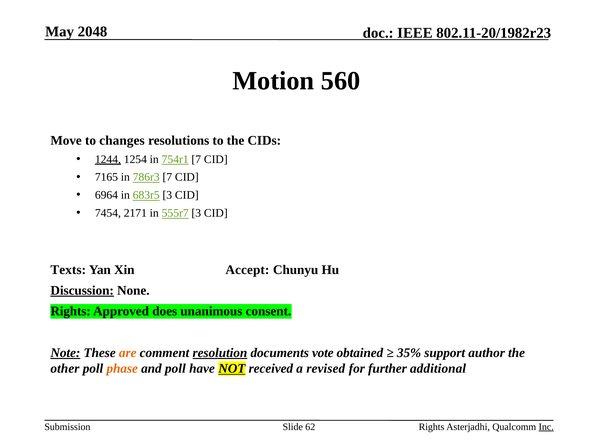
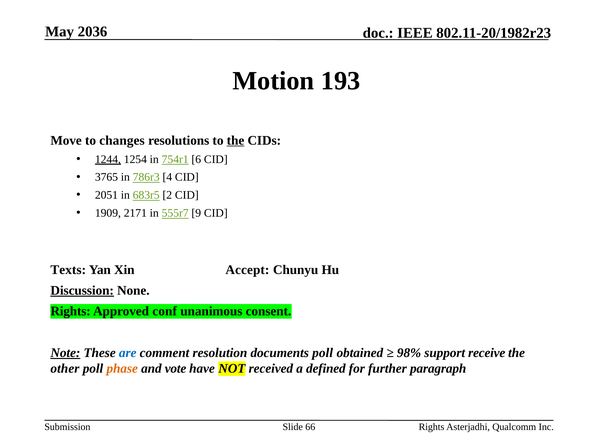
2048: 2048 -> 2036 (93, 31)
560: 560 -> 193 (341, 81)
the underline: none -> present (235, 140)
754r1 7: 7 -> 6 (196, 159)
7165: 7165 -> 3765 (106, 177)
786r3 7: 7 -> 4 (167, 177)
6964: 6964 -> 2051 (106, 195)
683r5 3: 3 -> 2 (167, 195)
7454: 7454 -> 1909 (108, 213)
555r7 3: 3 -> 9 (196, 213)
does: does -> conf (165, 311)
are colour: orange -> blue (128, 353)
resolution underline: present -> none (220, 353)
documents vote: vote -> poll (323, 353)
35%: 35% -> 98% (409, 353)
author: author -> receive (487, 353)
and poll: poll -> vote (176, 368)
NOT underline: present -> none (232, 368)
revised: revised -> defined (326, 368)
additional: additional -> paragraph (438, 368)
62: 62 -> 66 (310, 427)
Inc underline: present -> none (546, 427)
